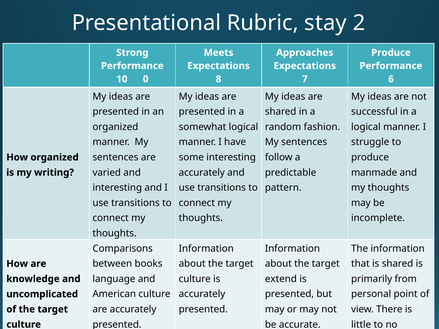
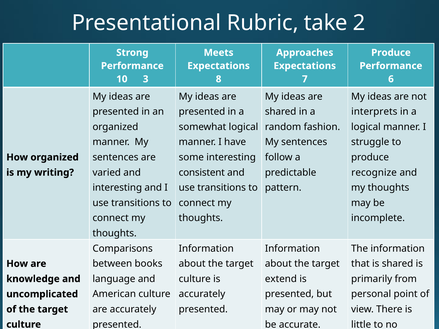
stay: stay -> take (326, 23)
0: 0 -> 3 (146, 79)
successful: successful -> interprets (374, 112)
accurately: accurately -> consistent (202, 173)
manmade: manmade -> recognize (374, 173)
